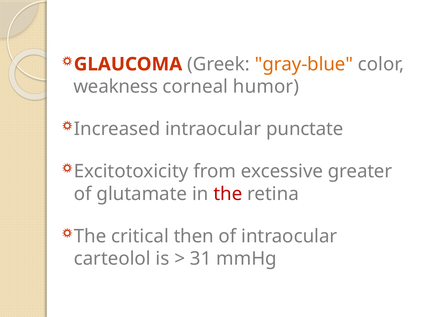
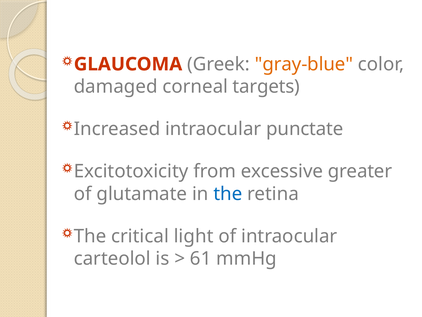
weakness: weakness -> damaged (116, 87)
humor: humor -> targets (266, 87)
the colour: red -> blue (228, 194)
then: then -> light (194, 236)
31: 31 -> 61 (201, 258)
